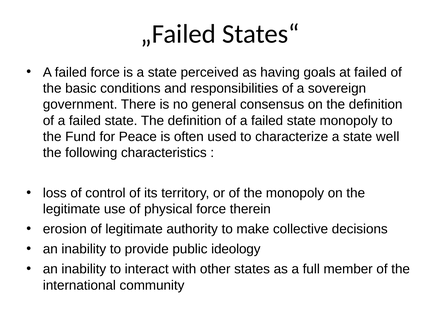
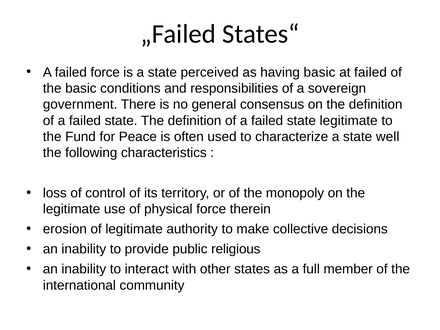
having goals: goals -> basic (319, 72)
state monopoly: monopoly -> legitimate (349, 121)
ideology: ideology -> religious (236, 249)
